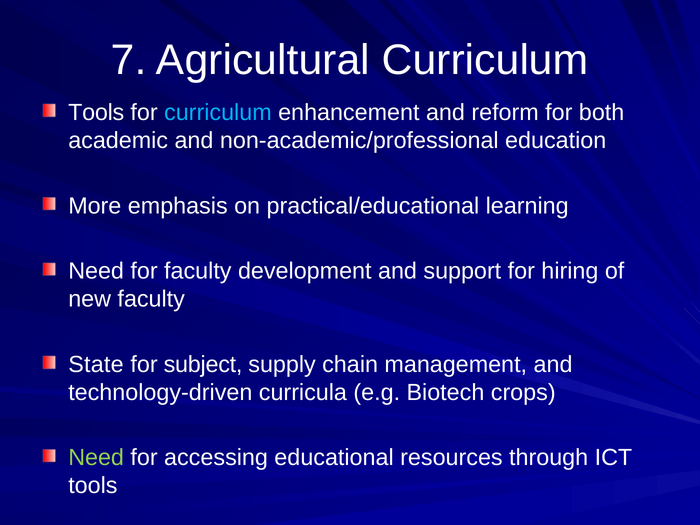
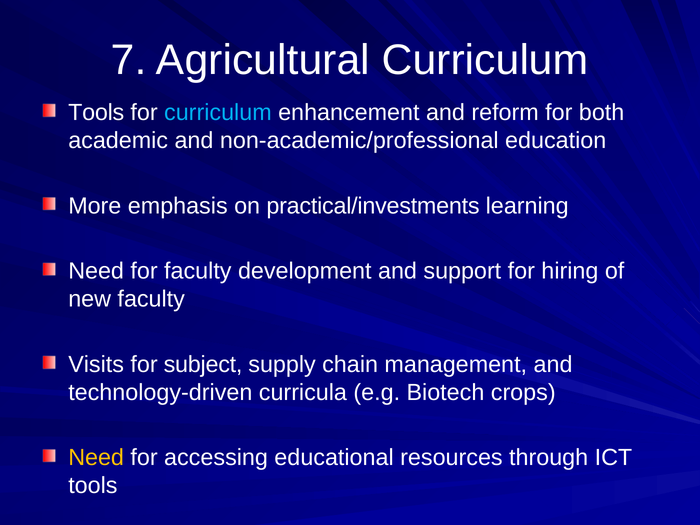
practical/educational: practical/educational -> practical/investments (373, 206)
State: State -> Visits (96, 364)
Need colour: light green -> yellow (96, 458)
